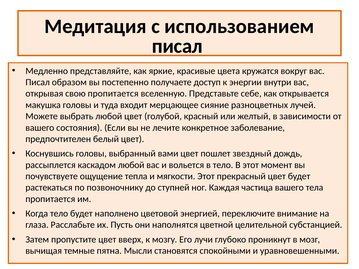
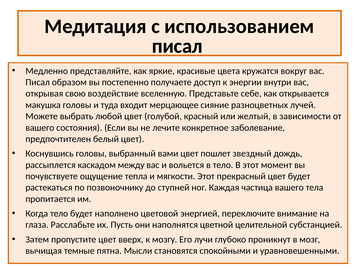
свою пропитается: пропитается -> воздействие (113, 94)
каскадом любой: любой -> между (131, 165)
